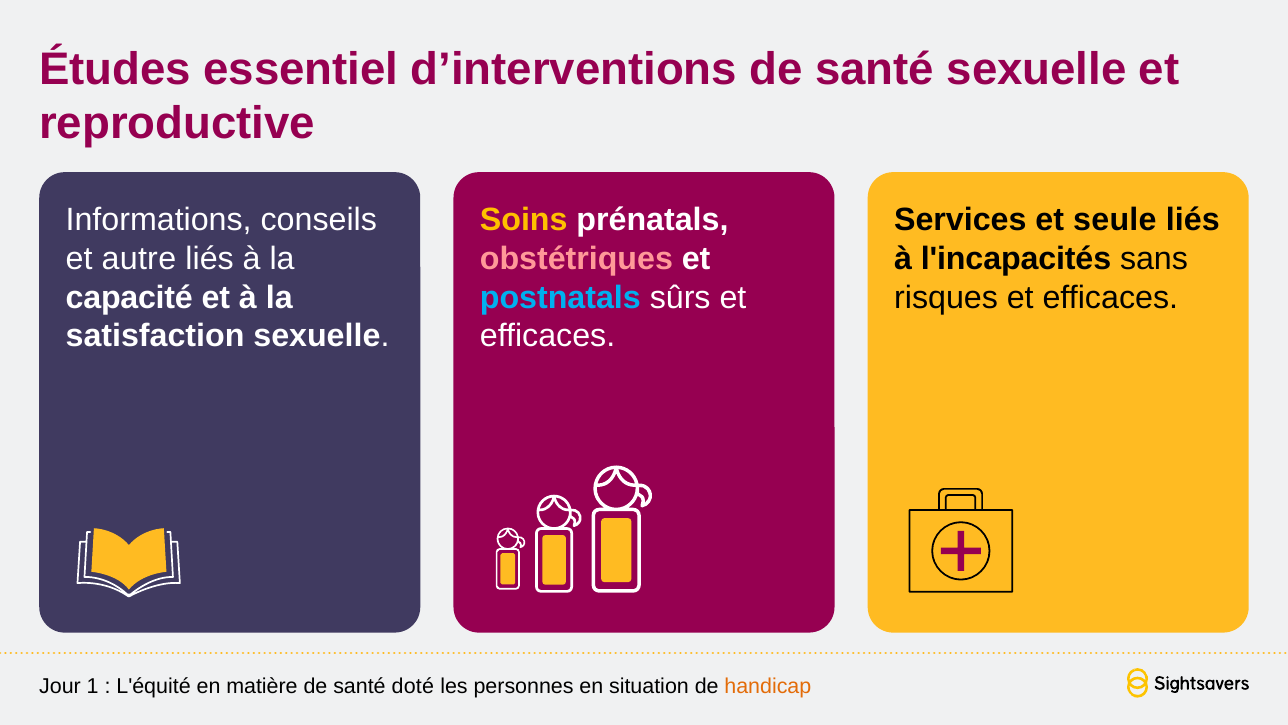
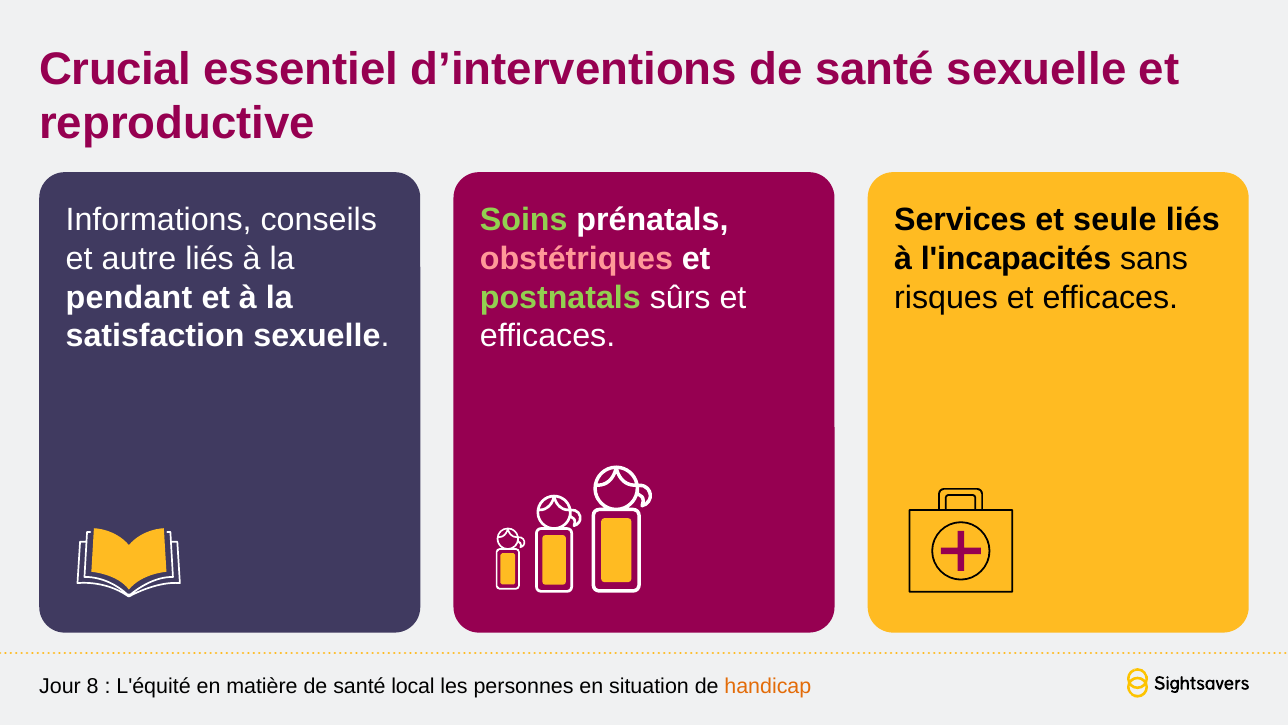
Études: Études -> Crucial (115, 69)
Soins colour: yellow -> light green (524, 220)
capacité: capacité -> pendant (129, 297)
postnatals colour: light blue -> light green (560, 297)
1: 1 -> 8 (93, 686)
doté: doté -> local (413, 686)
